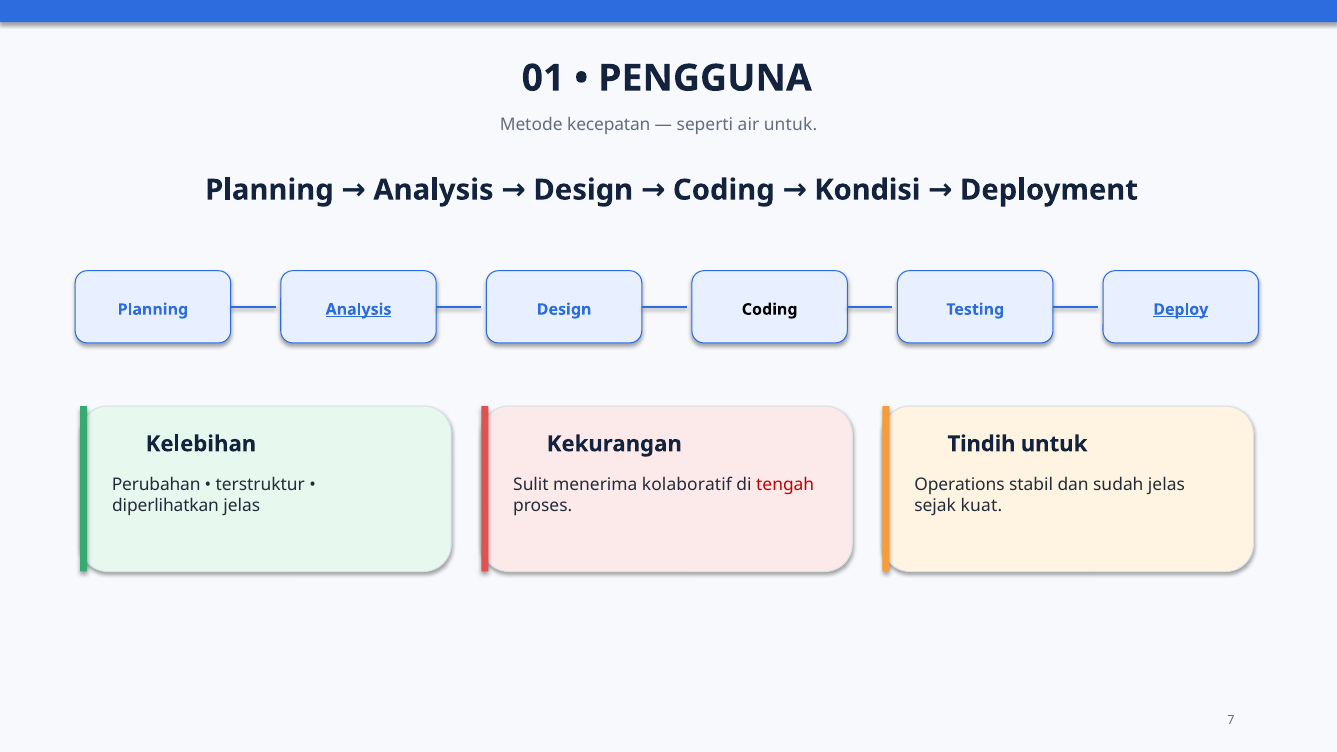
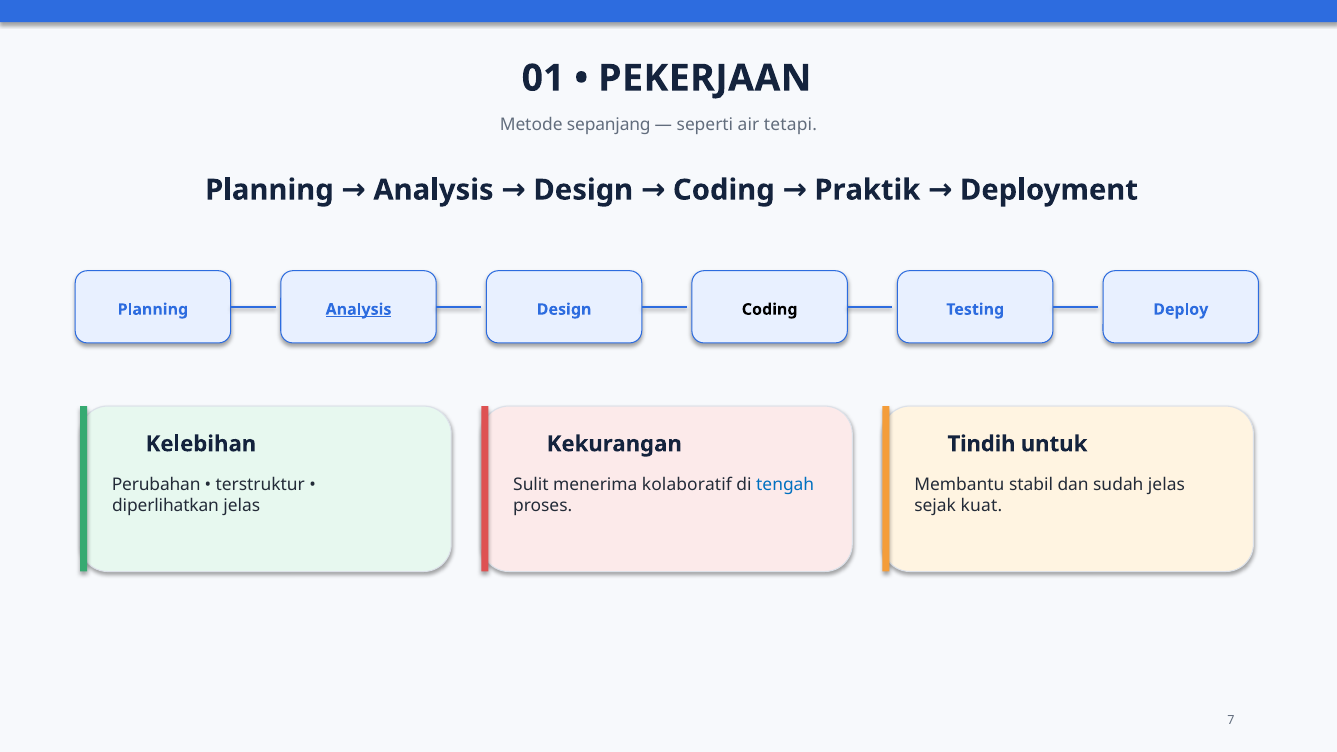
PENGGUNA: PENGGUNA -> PEKERJAAN (705, 78)
kecepatan: kecepatan -> sepanjang (609, 125)
air untuk: untuk -> tetapi (791, 125)
Kondisi: Kondisi -> Praktik (867, 190)
Deploy underline: present -> none (1181, 309)
tengah colour: red -> blue (785, 485)
Operations: Operations -> Membantu (959, 485)
